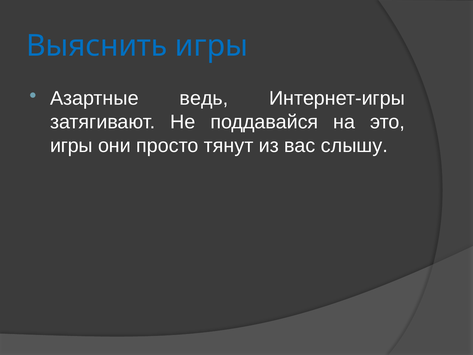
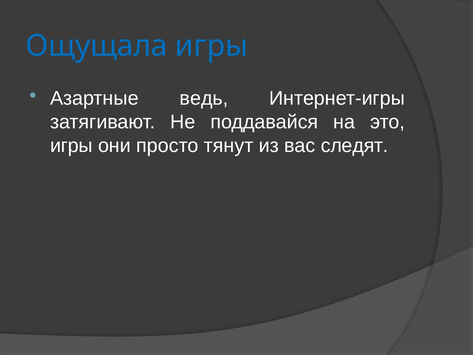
Выяснить: Выяснить -> Ощущала (97, 46)
слышу: слышу -> следят (355, 146)
